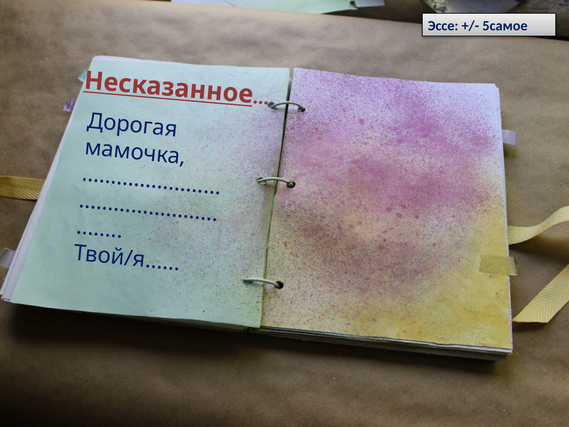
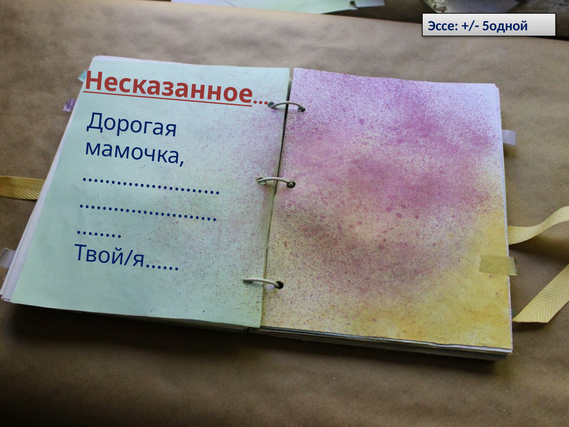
5самое: 5самое -> 5одной (505, 26)
